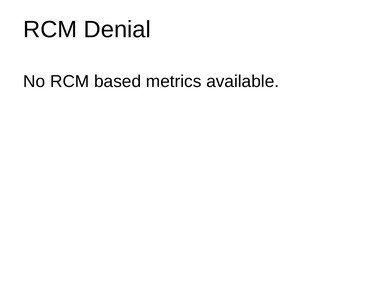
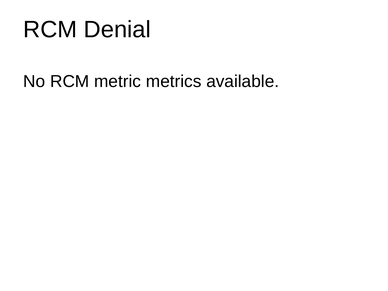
based: based -> metric (118, 81)
